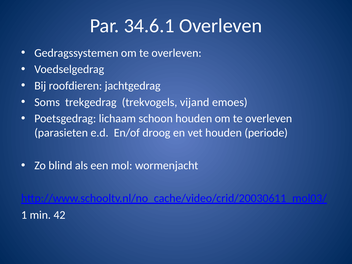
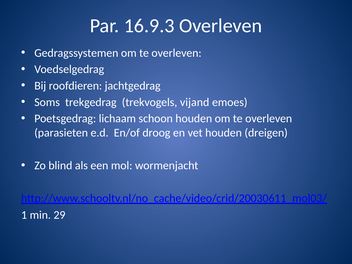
34.6.1: 34.6.1 -> 16.9.3 (149, 26)
periode: periode -> dreigen (266, 133)
42: 42 -> 29 (59, 215)
